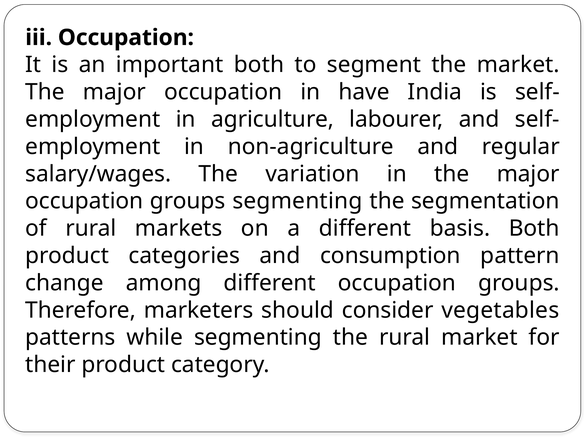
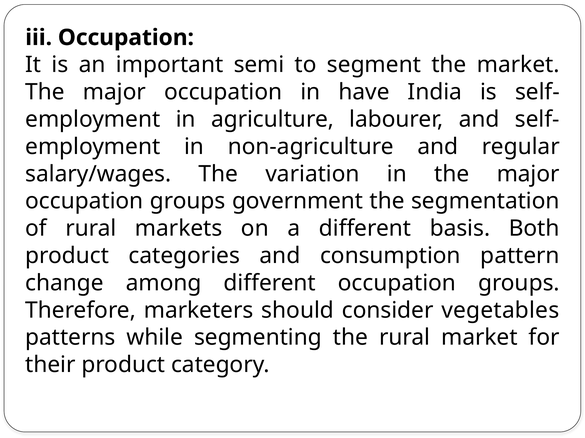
important both: both -> semi (259, 65)
groups segmenting: segmenting -> government (298, 202)
